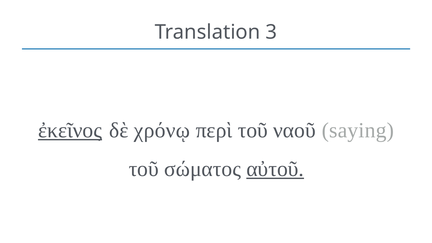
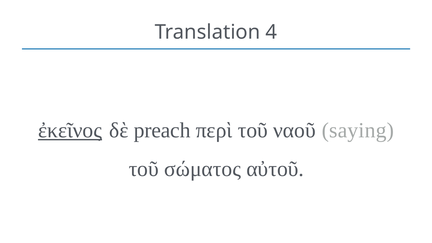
3: 3 -> 4 (271, 32)
χρόνῳ: χρόνῳ -> preach (162, 130)
αὐτοῦ underline: present -> none (275, 169)
